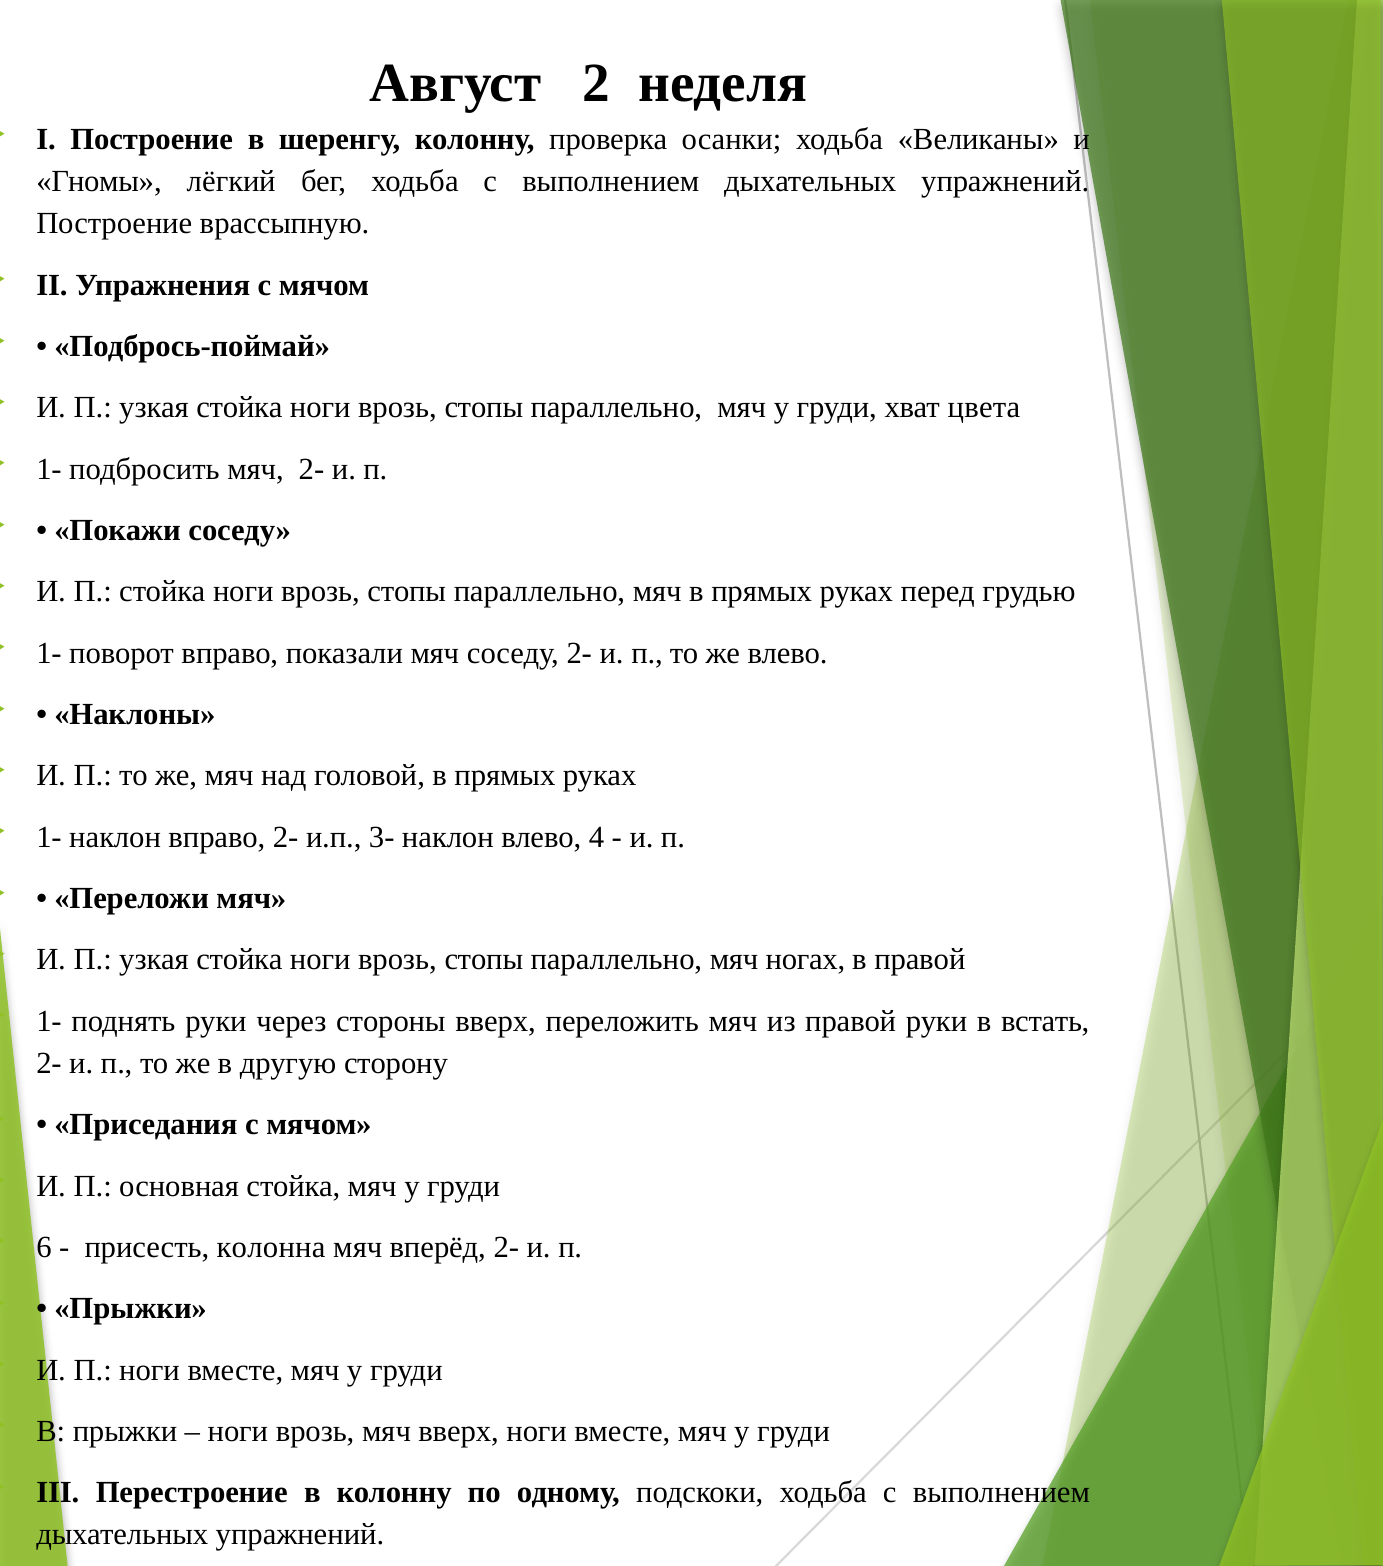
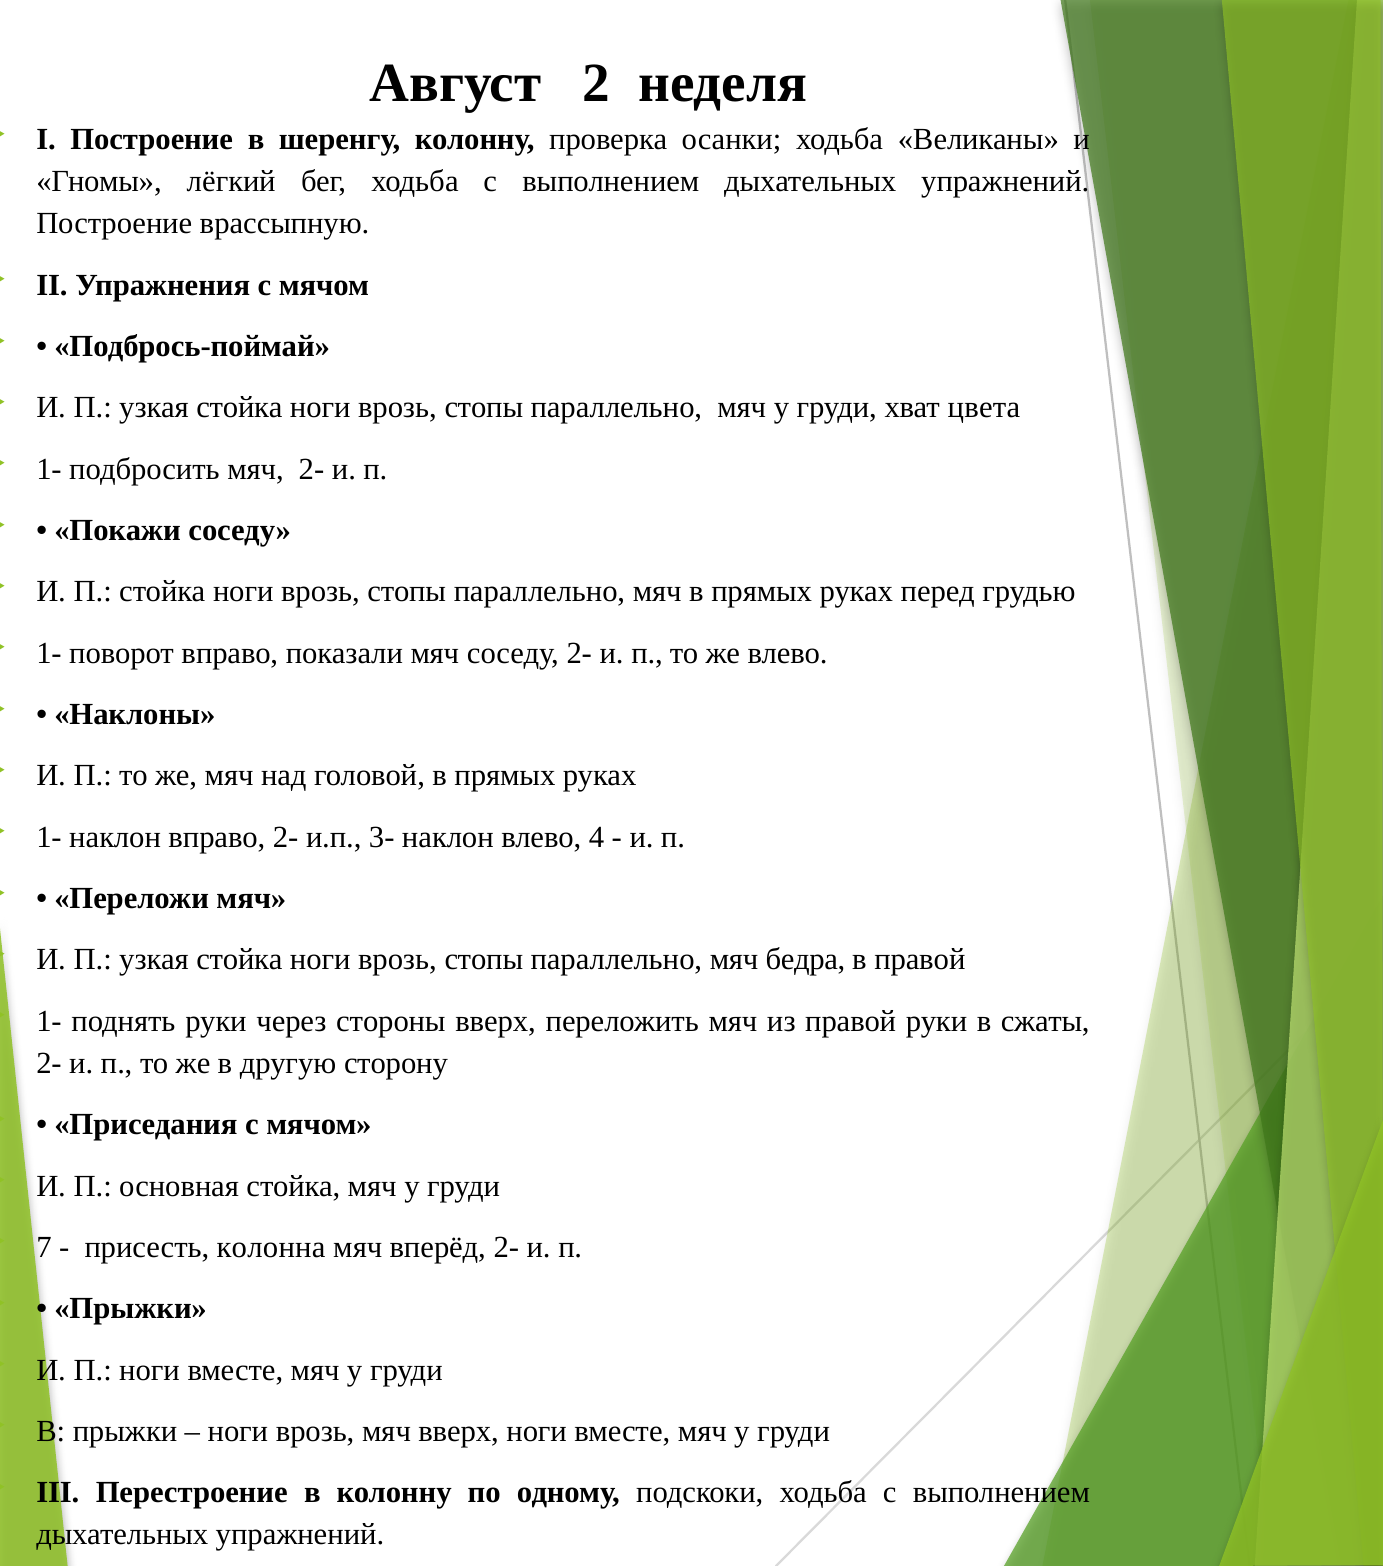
ногах: ногах -> бедра (805, 960)
встать: встать -> сжаты (1045, 1021)
6: 6 -> 7 (44, 1247)
